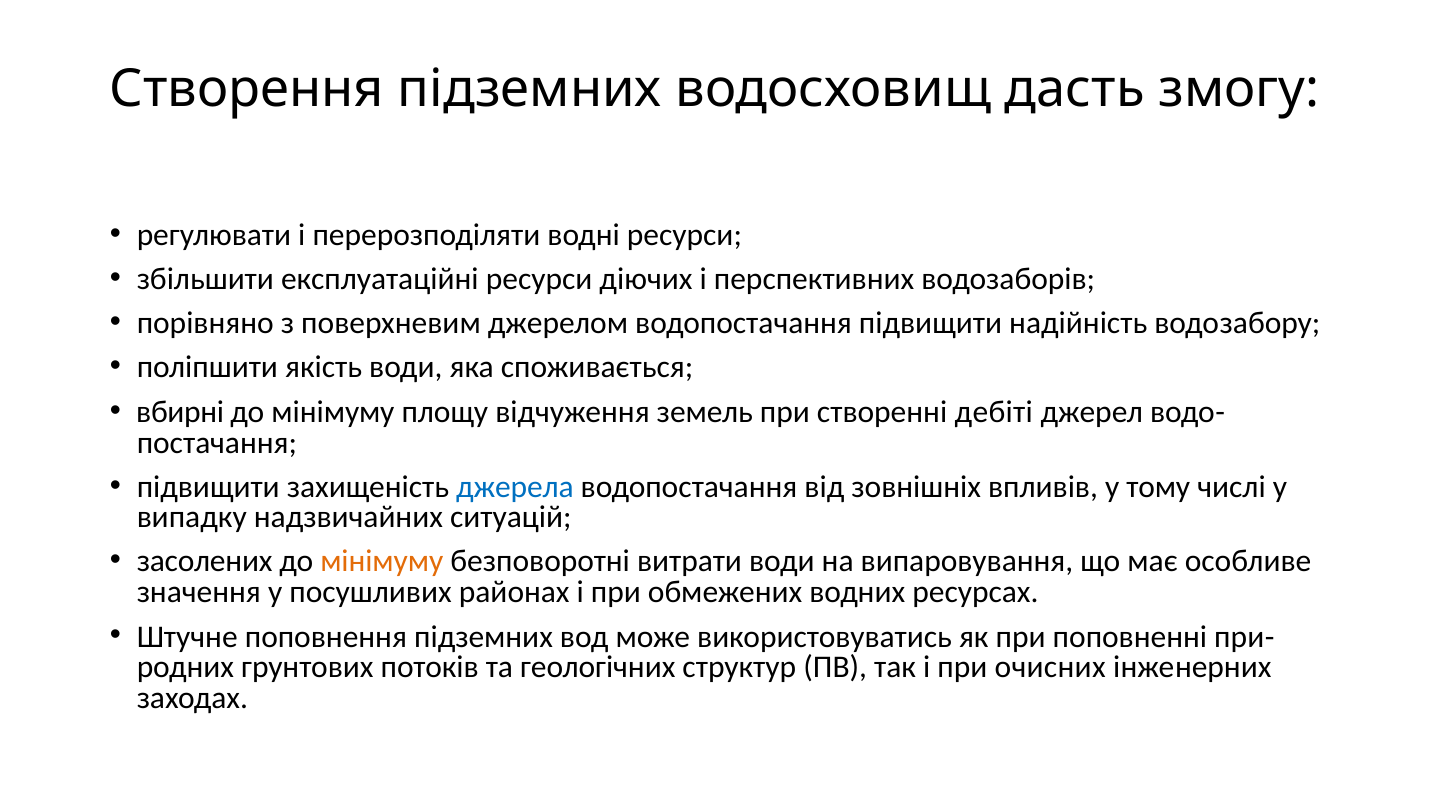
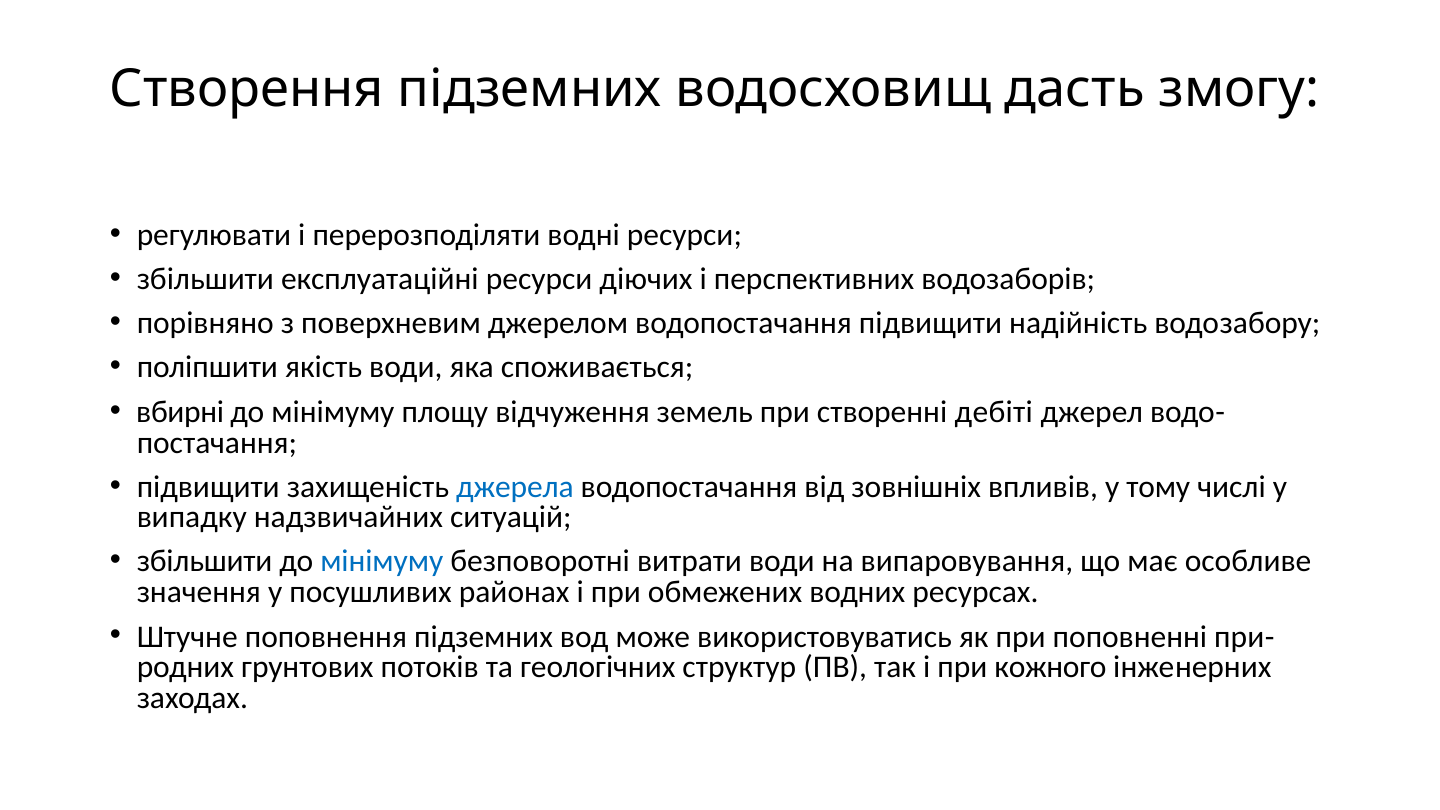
засолених: засолених -> збільшити (205, 561)
мінімуму colour: orange -> blue (382, 561)
очисних: очисних -> кожного (1050, 667)
